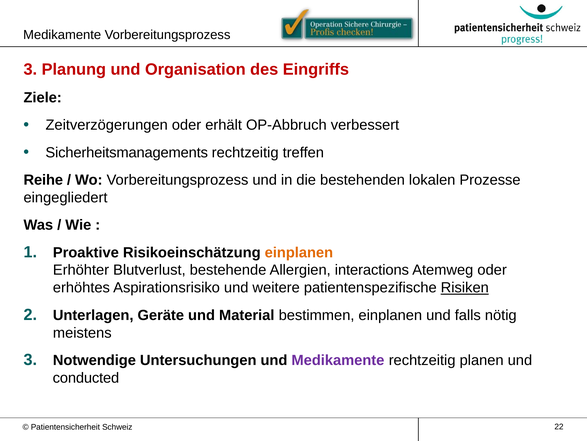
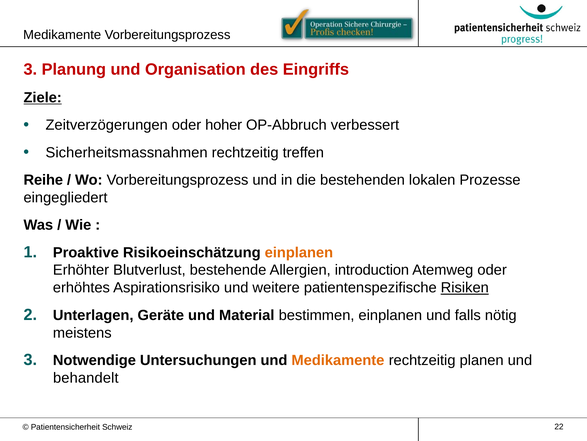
Ziele underline: none -> present (43, 98)
erhält: erhält -> hoher (224, 125)
Sicherheitsmanagements: Sicherheitsmanagements -> Sicherheitsmassnahmen (127, 152)
interactions: interactions -> introduction (372, 270)
Medikamente colour: purple -> orange (338, 360)
conducted: conducted -> behandelt (86, 377)
